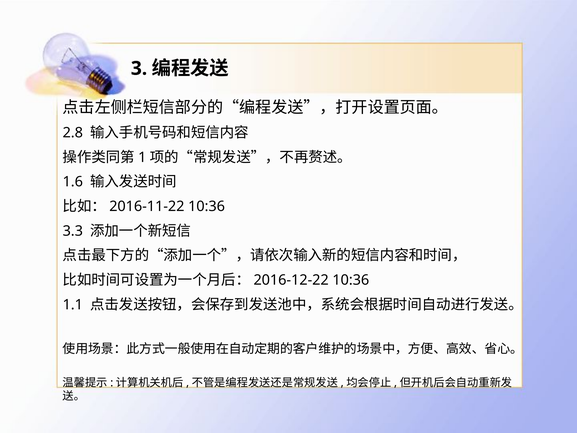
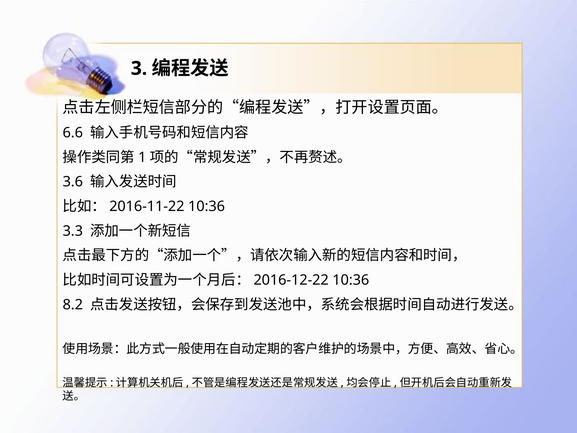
2.8: 2.8 -> 6.6 (73, 133)
1.6: 1.6 -> 3.6 (73, 182)
1.1: 1.1 -> 8.2 (73, 304)
